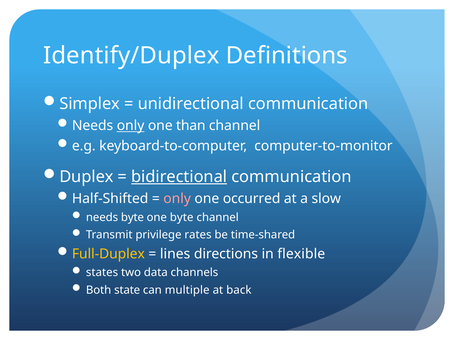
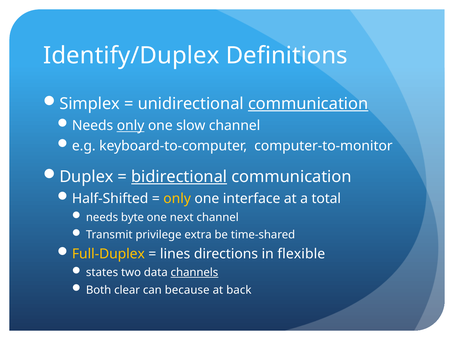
communication underline: none -> present (308, 104)
than: than -> slow (191, 126)
only colour: pink -> yellow (177, 199)
occurred: occurred -> interface (252, 199)
slow: slow -> total (326, 199)
one byte: byte -> next (182, 218)
rates: rates -> extra (198, 235)
channels underline: none -> present (194, 273)
state: state -> clear (127, 290)
multiple: multiple -> because (187, 290)
